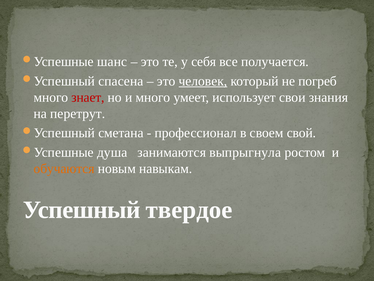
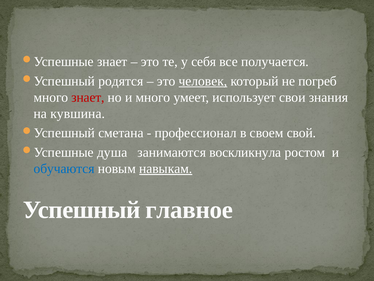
шанс: шанс -> знает (112, 62)
спасена: спасена -> родятся (121, 81)
перетрут: перетрут -> кувшина (78, 113)
выпрыгнула: выпрыгнула -> воскликнула (245, 152)
обучаются colour: orange -> blue (64, 168)
навыкам underline: none -> present (166, 168)
твердое: твердое -> главное (189, 209)
